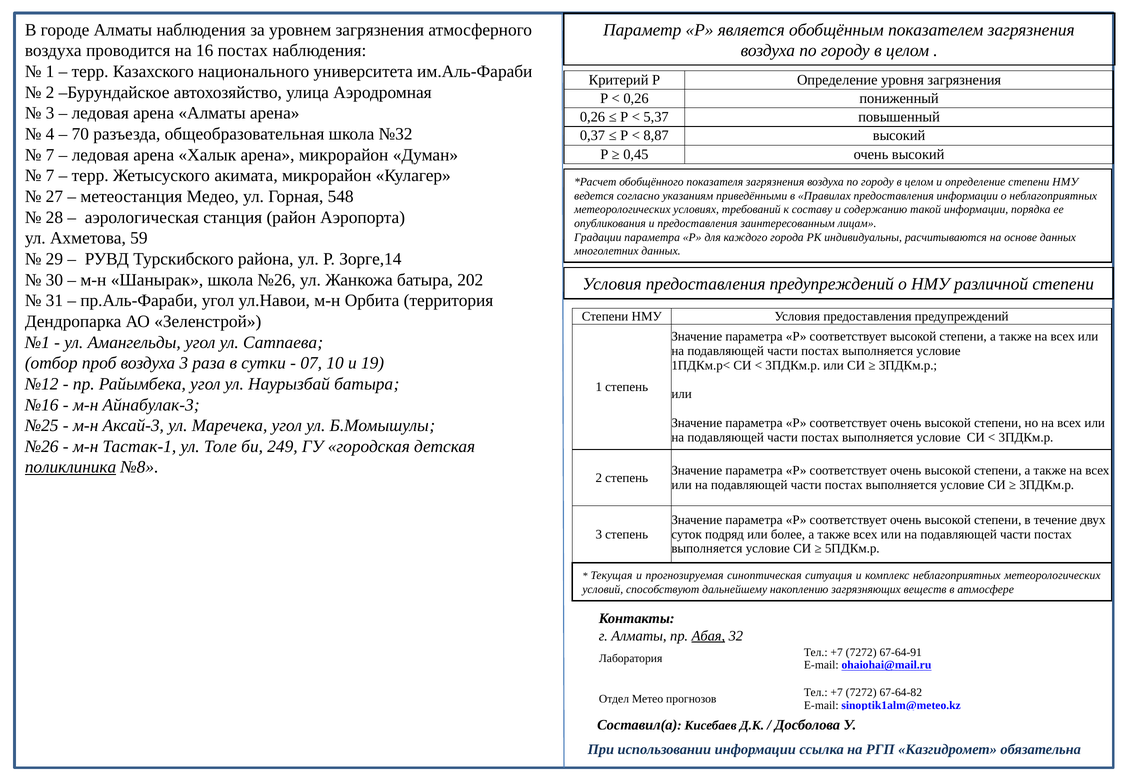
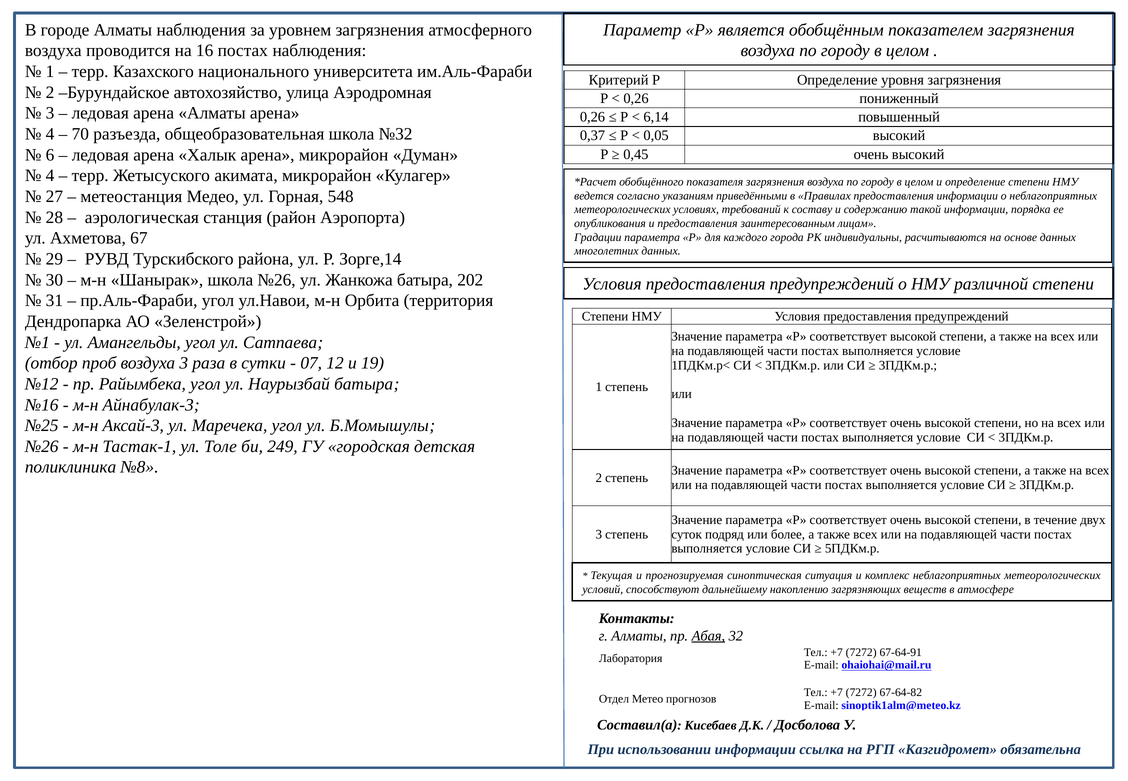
5,37: 5,37 -> 6,14 (656, 117)
8,87: 8,87 -> 0,05 (656, 136)
7: 7 -> 6 (50, 155)
7: 7 -> 4 (50, 176)
59: 59 -> 67 (139, 238)
10: 10 -> 12 (335, 363)
поликлиника underline: present -> none (71, 467)
